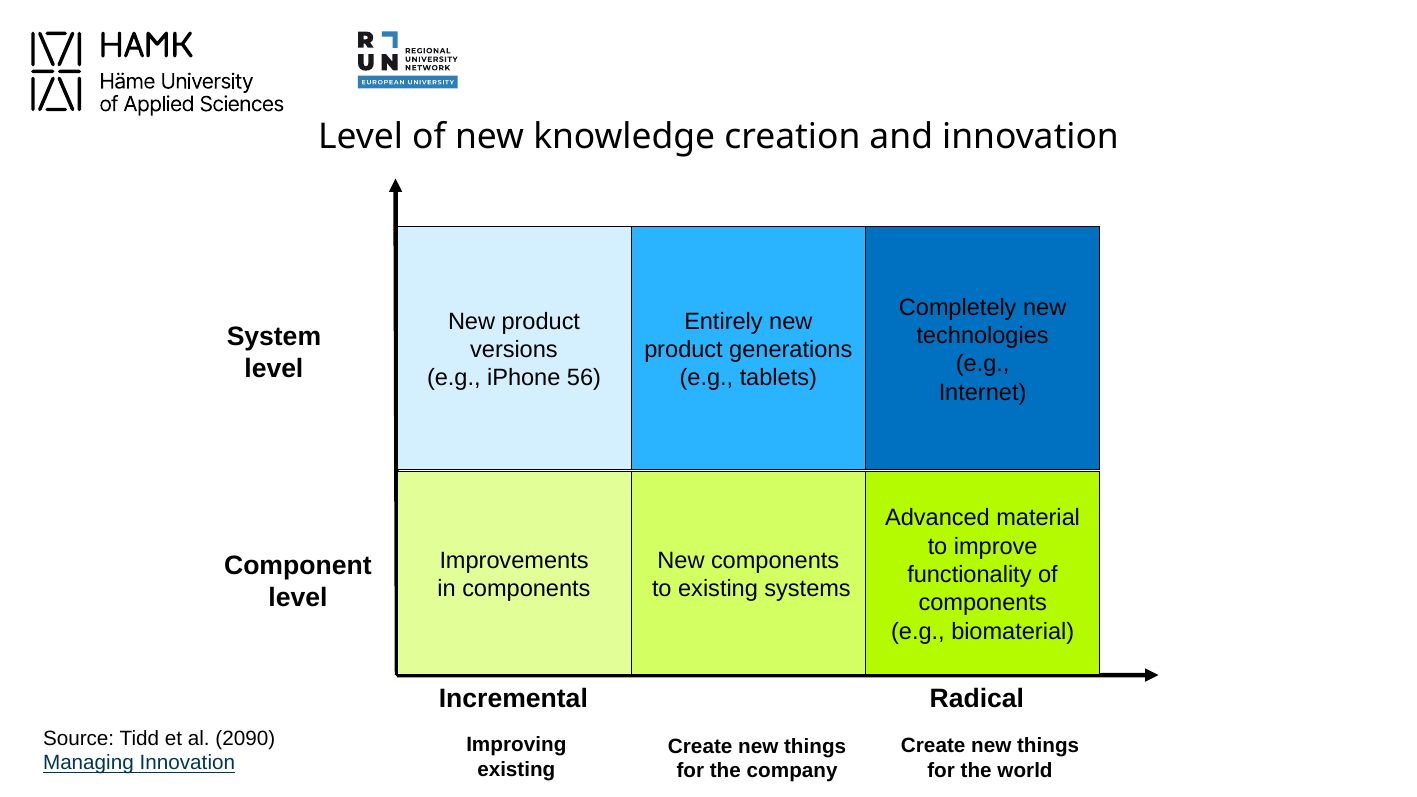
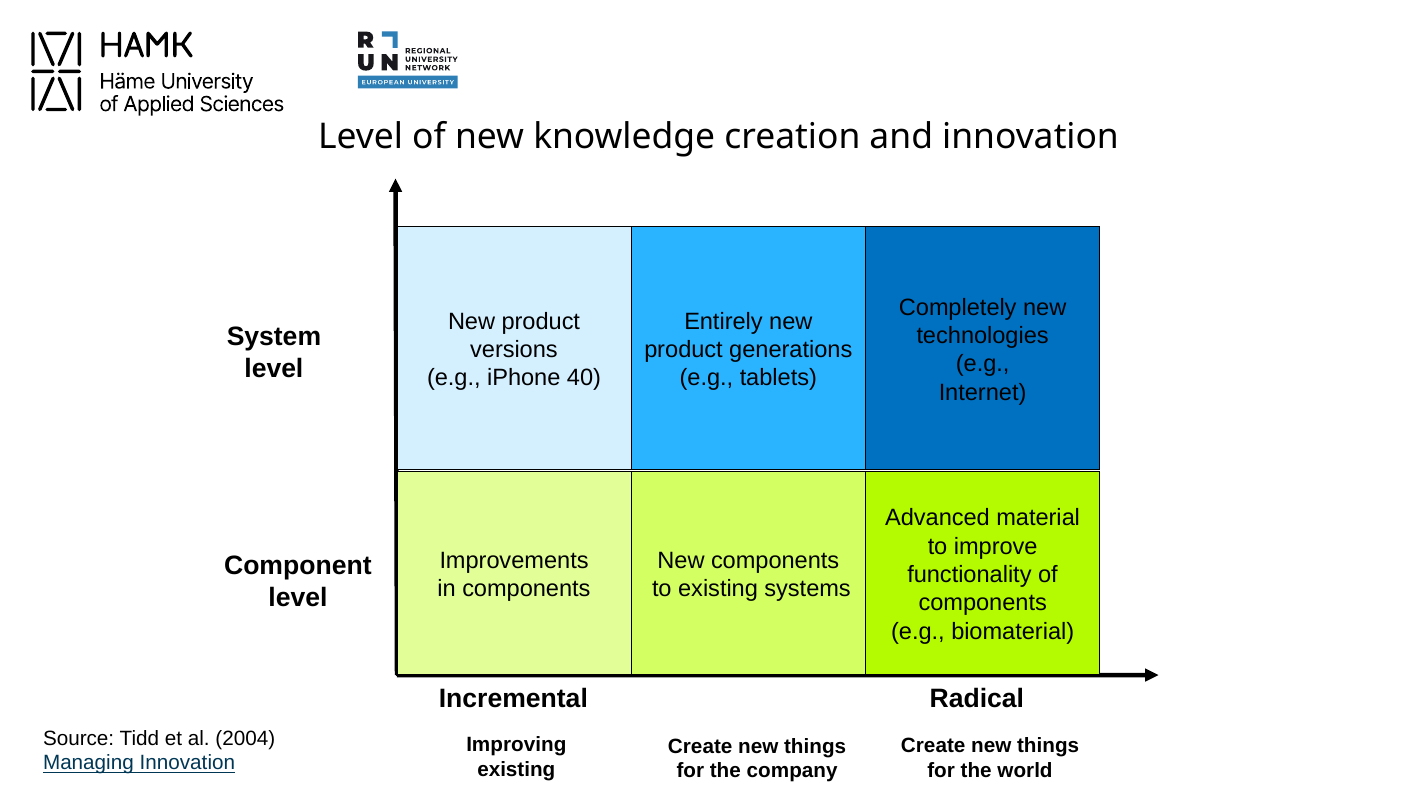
56: 56 -> 40 (584, 378)
2090: 2090 -> 2004 (245, 738)
